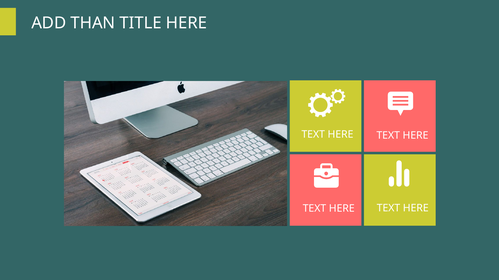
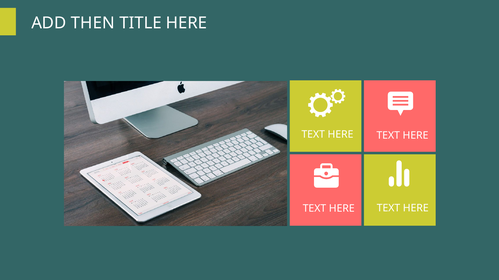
THAN: THAN -> THEN (93, 23)
